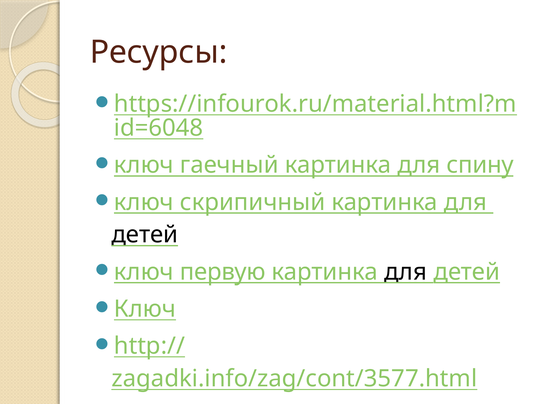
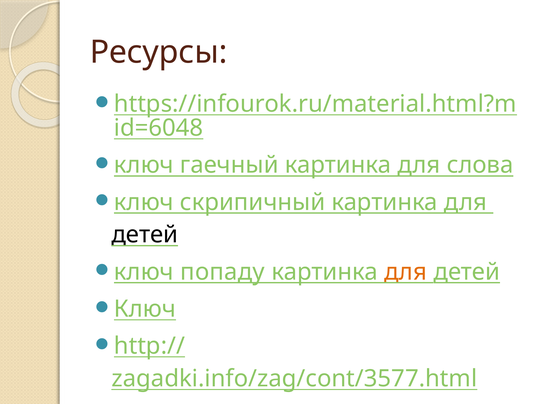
спину: спину -> слова (480, 165)
первую: первую -> попаду (223, 272)
для colour: black -> orange (405, 272)
